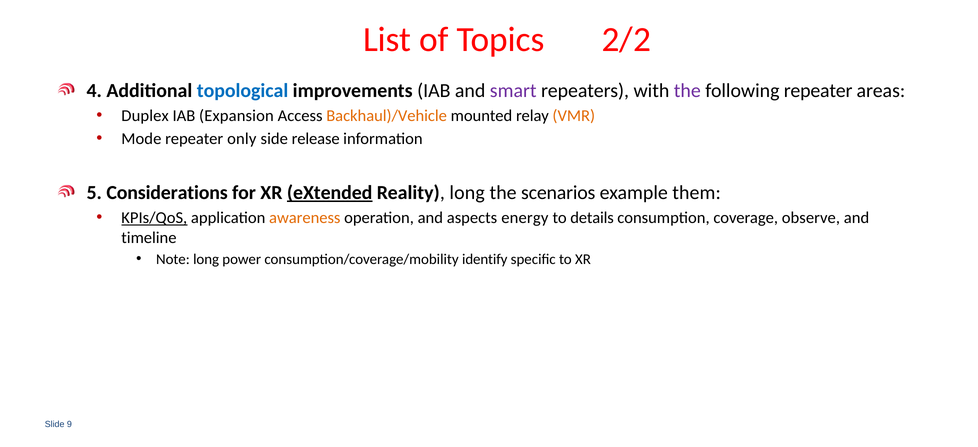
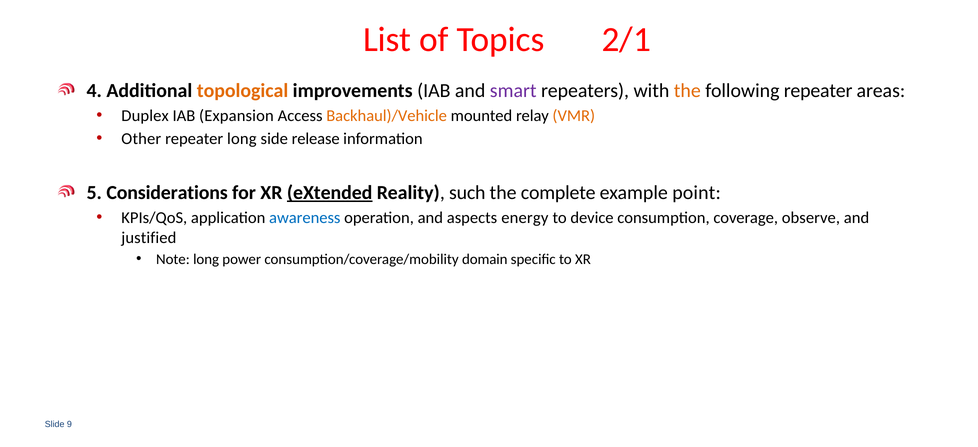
2/2: 2/2 -> 2/1 (626, 40)
topological colour: blue -> orange (243, 91)
the colour: purple -> orange (687, 91)
Mode: Mode -> Other (141, 139)
repeater only: only -> long (242, 139)
Reality long: long -> such (467, 193)
scenarios: scenarios -> complete (558, 193)
them: them -> point (697, 193)
KPIs/QoS underline: present -> none (154, 218)
awareness colour: orange -> blue (305, 218)
details: details -> device (592, 218)
timeline: timeline -> justified (149, 238)
identify: identify -> domain (485, 259)
